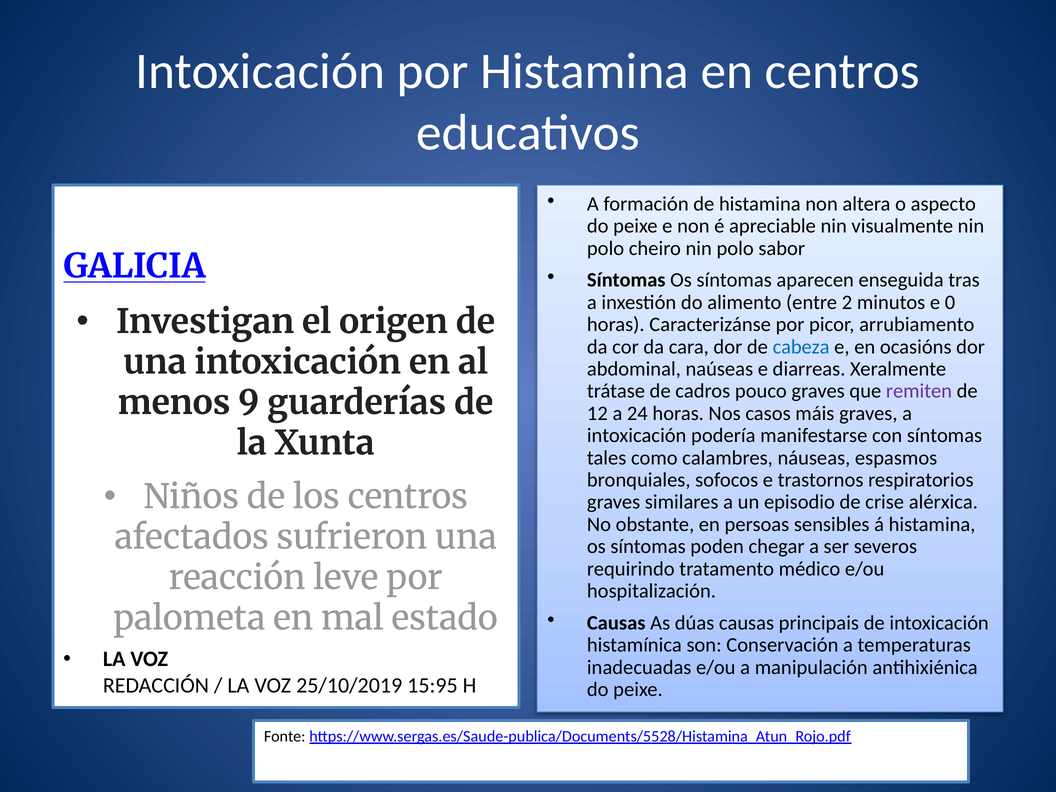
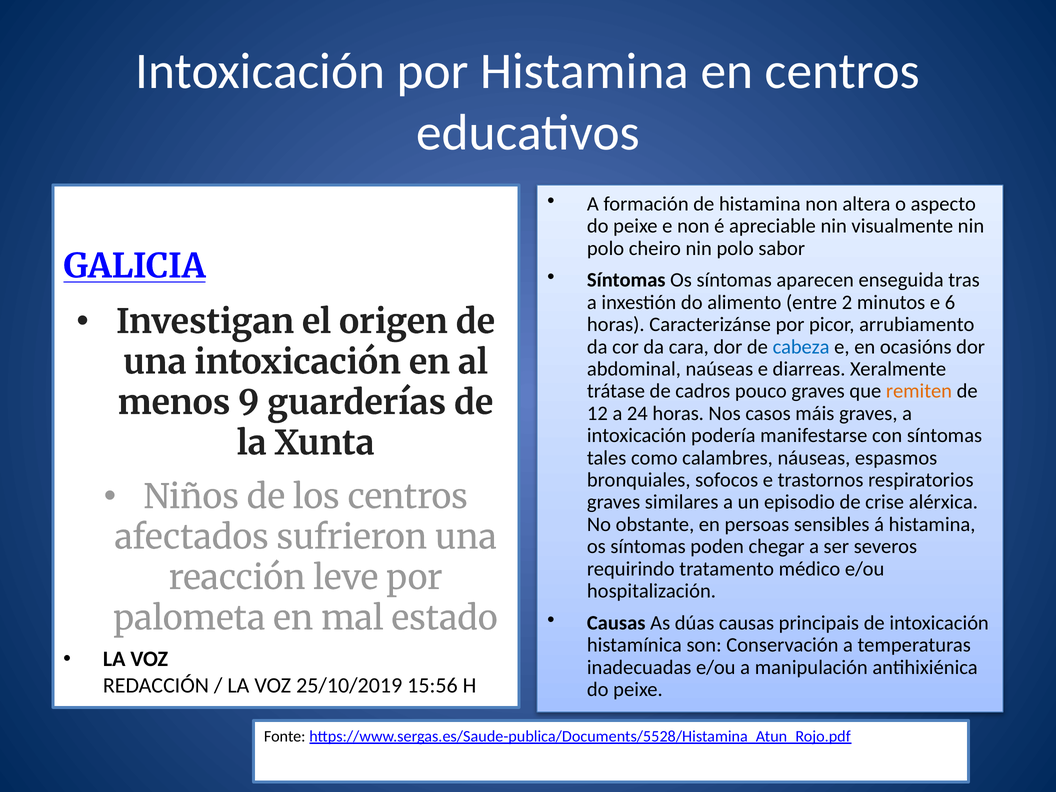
0: 0 -> 6 (950, 302)
remiten colour: purple -> orange (919, 391)
15:95: 15:95 -> 15:56 (432, 686)
